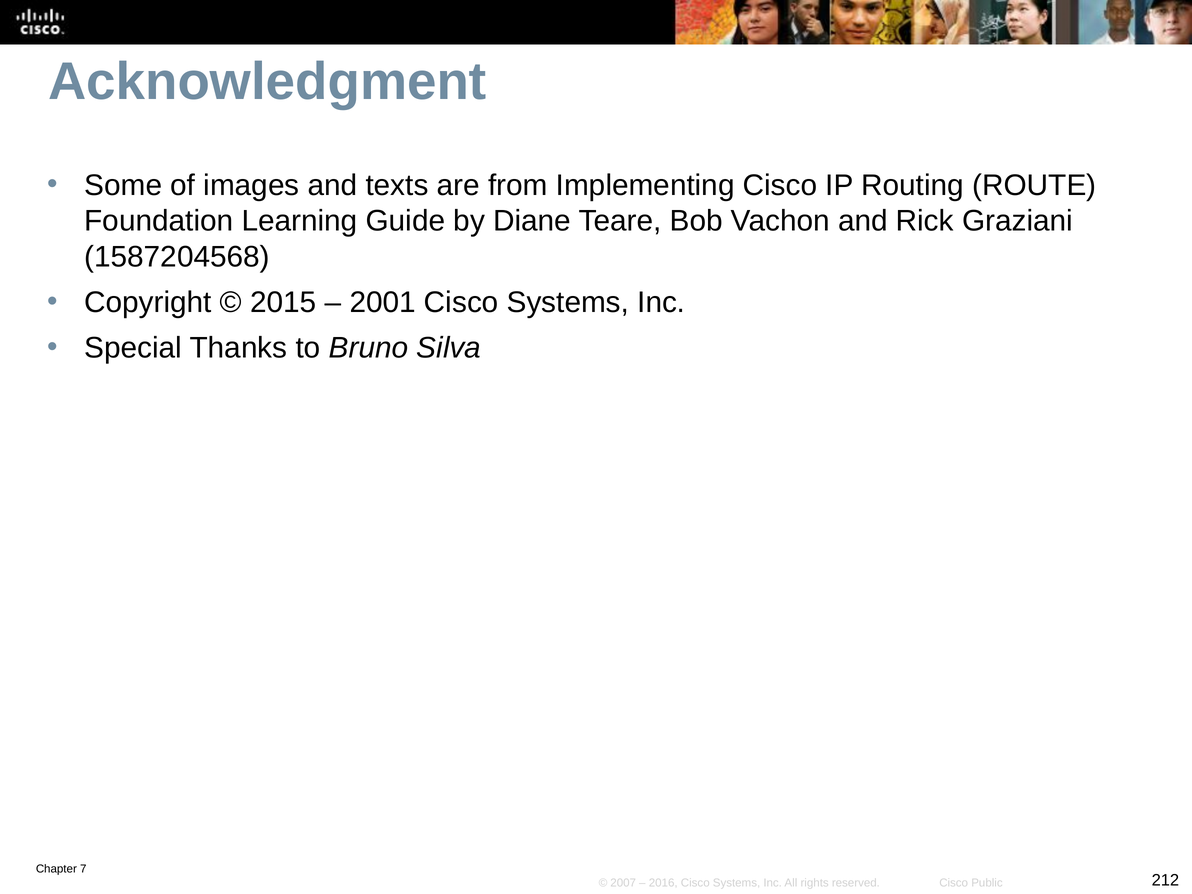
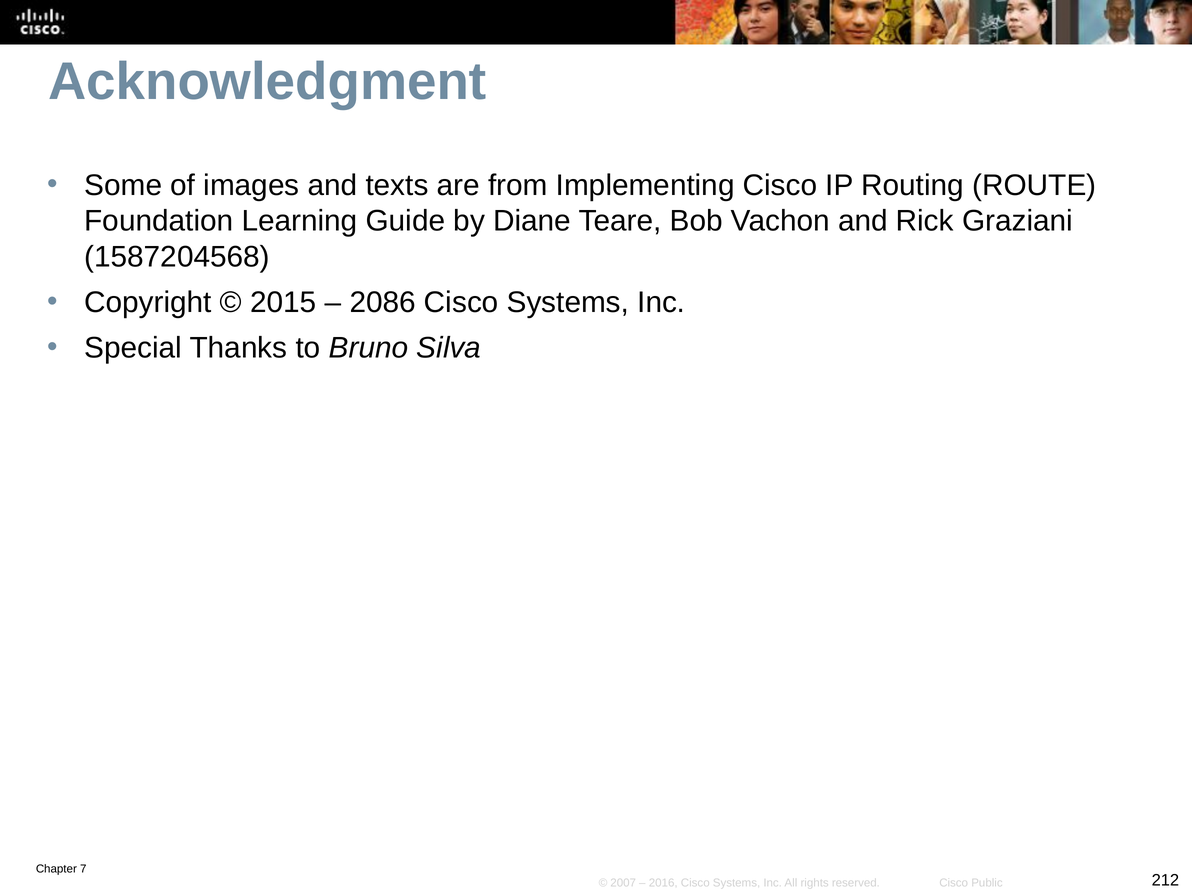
2001: 2001 -> 2086 (383, 302)
